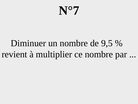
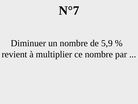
9,5: 9,5 -> 5,9 (107, 43)
